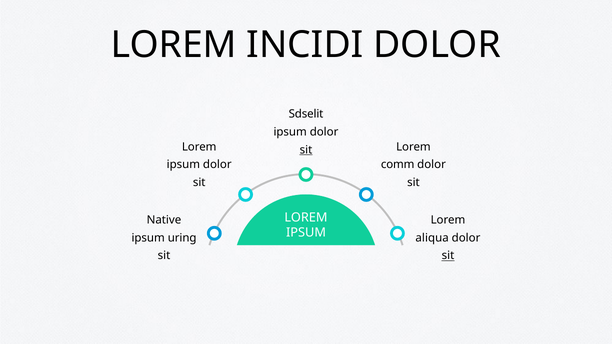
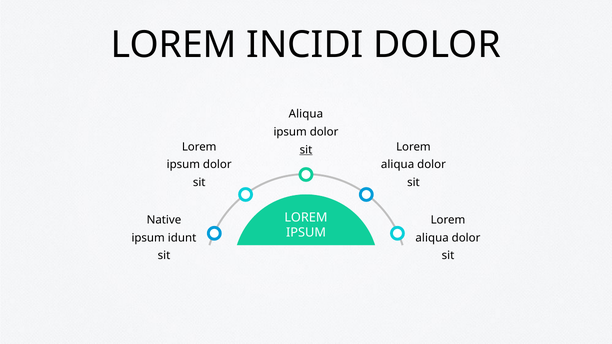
Sdselit: Sdselit -> Aliqua (306, 114)
comm: comm -> aliqua (398, 165)
uring: uring -> idunt (182, 238)
sit underline: present -> none (448, 256)
